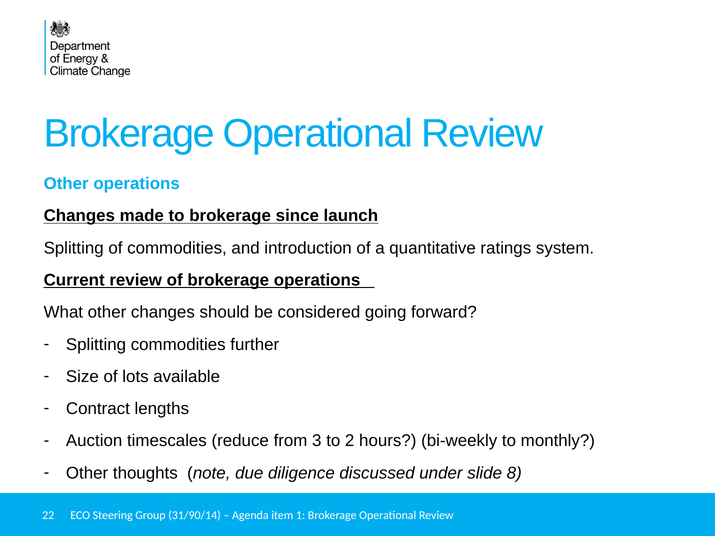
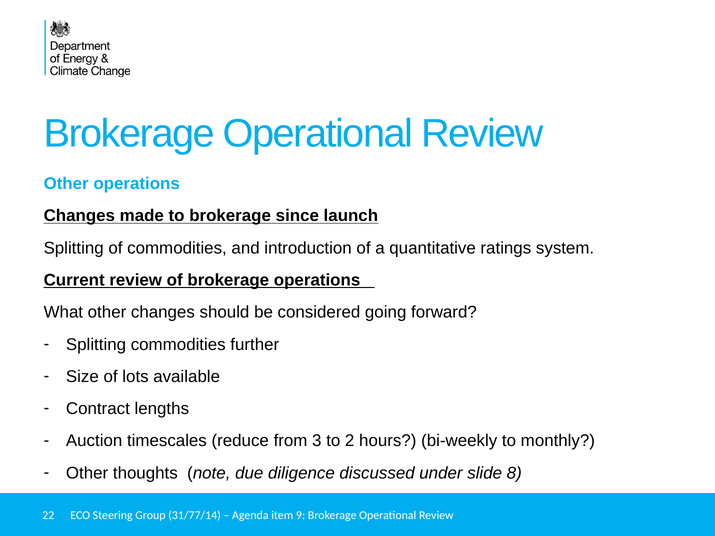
31/90/14: 31/90/14 -> 31/77/14 (195, 516)
1: 1 -> 9 (301, 516)
